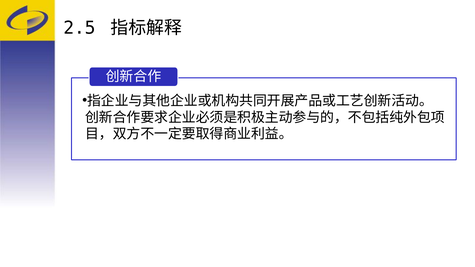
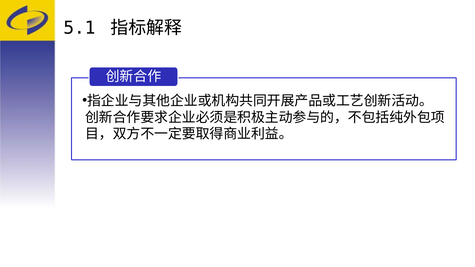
2.5: 2.5 -> 5.1 (80, 28)
